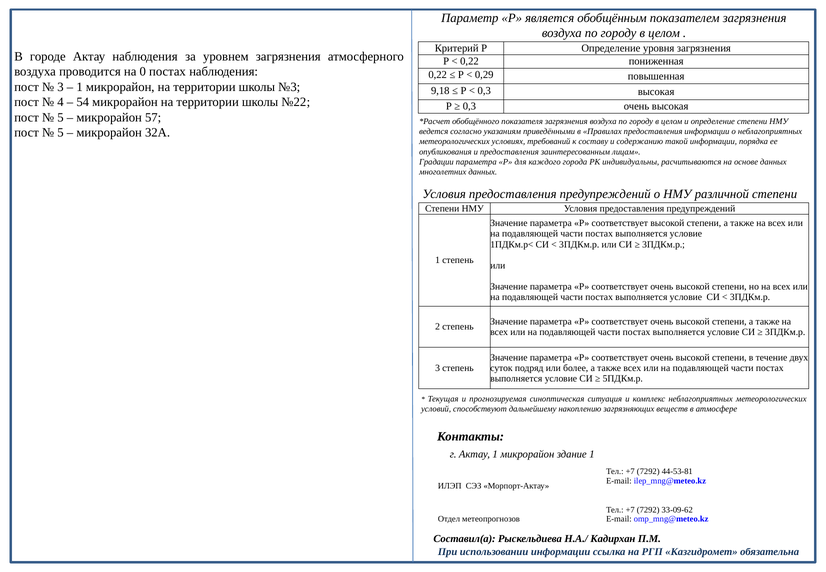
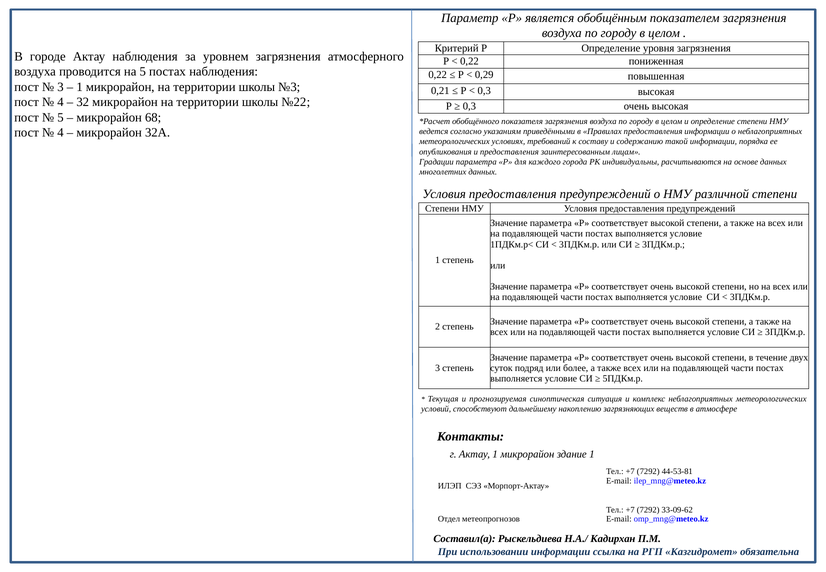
на 0: 0 -> 5 (143, 72)
9,18: 9,18 -> 0,21 (440, 91)
54: 54 -> 32 (83, 102)
57: 57 -> 68 (153, 117)
5: 5 -> 4 (60, 133)
